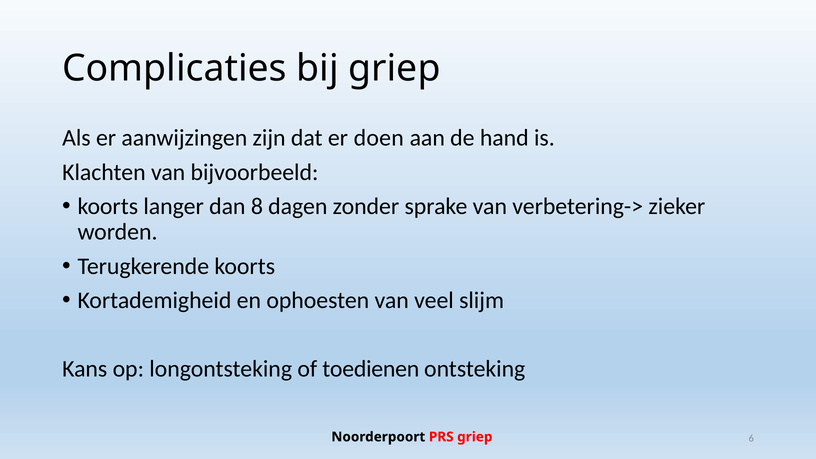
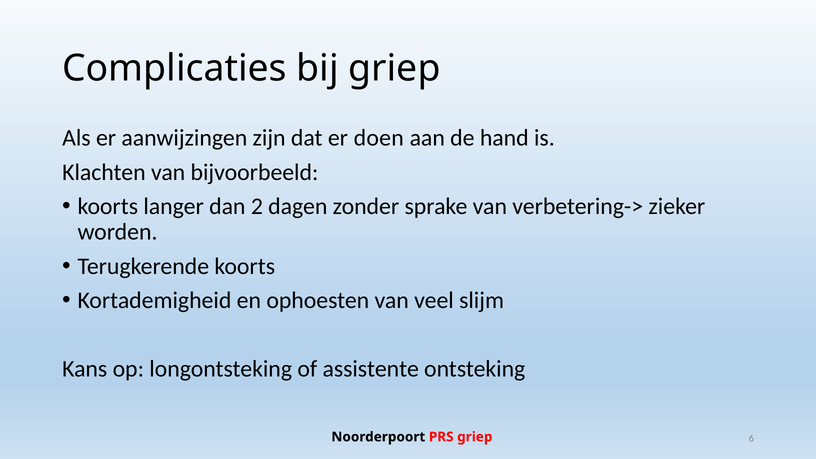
8: 8 -> 2 (257, 206)
toedienen: toedienen -> assistente (371, 369)
